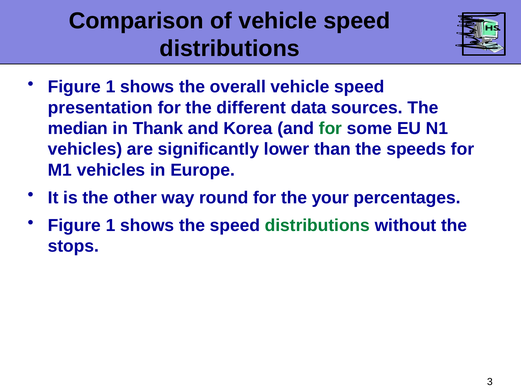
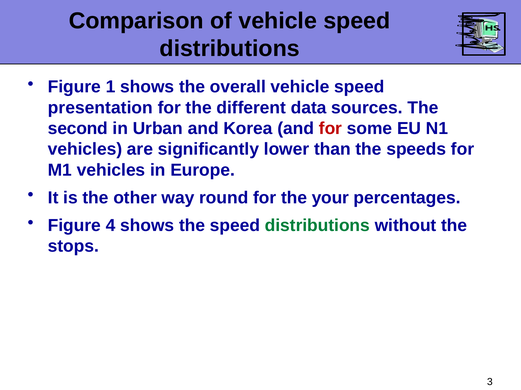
median: median -> second (78, 129)
Thank: Thank -> Urban (158, 129)
for colour: green -> red (330, 129)
1: 1 -> 4 (111, 226)
